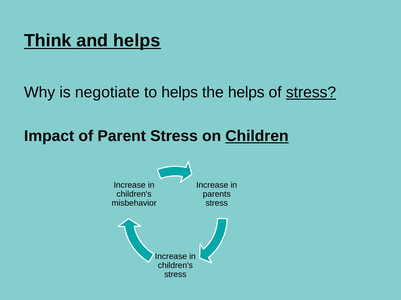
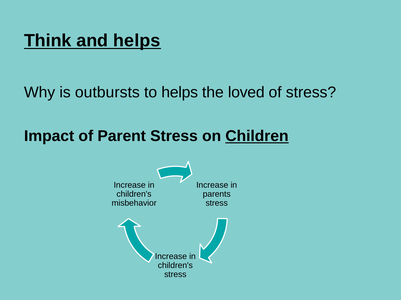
negotiate: negotiate -> outbursts (107, 93)
the helps: helps -> loved (246, 93)
stress underline: present -> none (311, 93)
